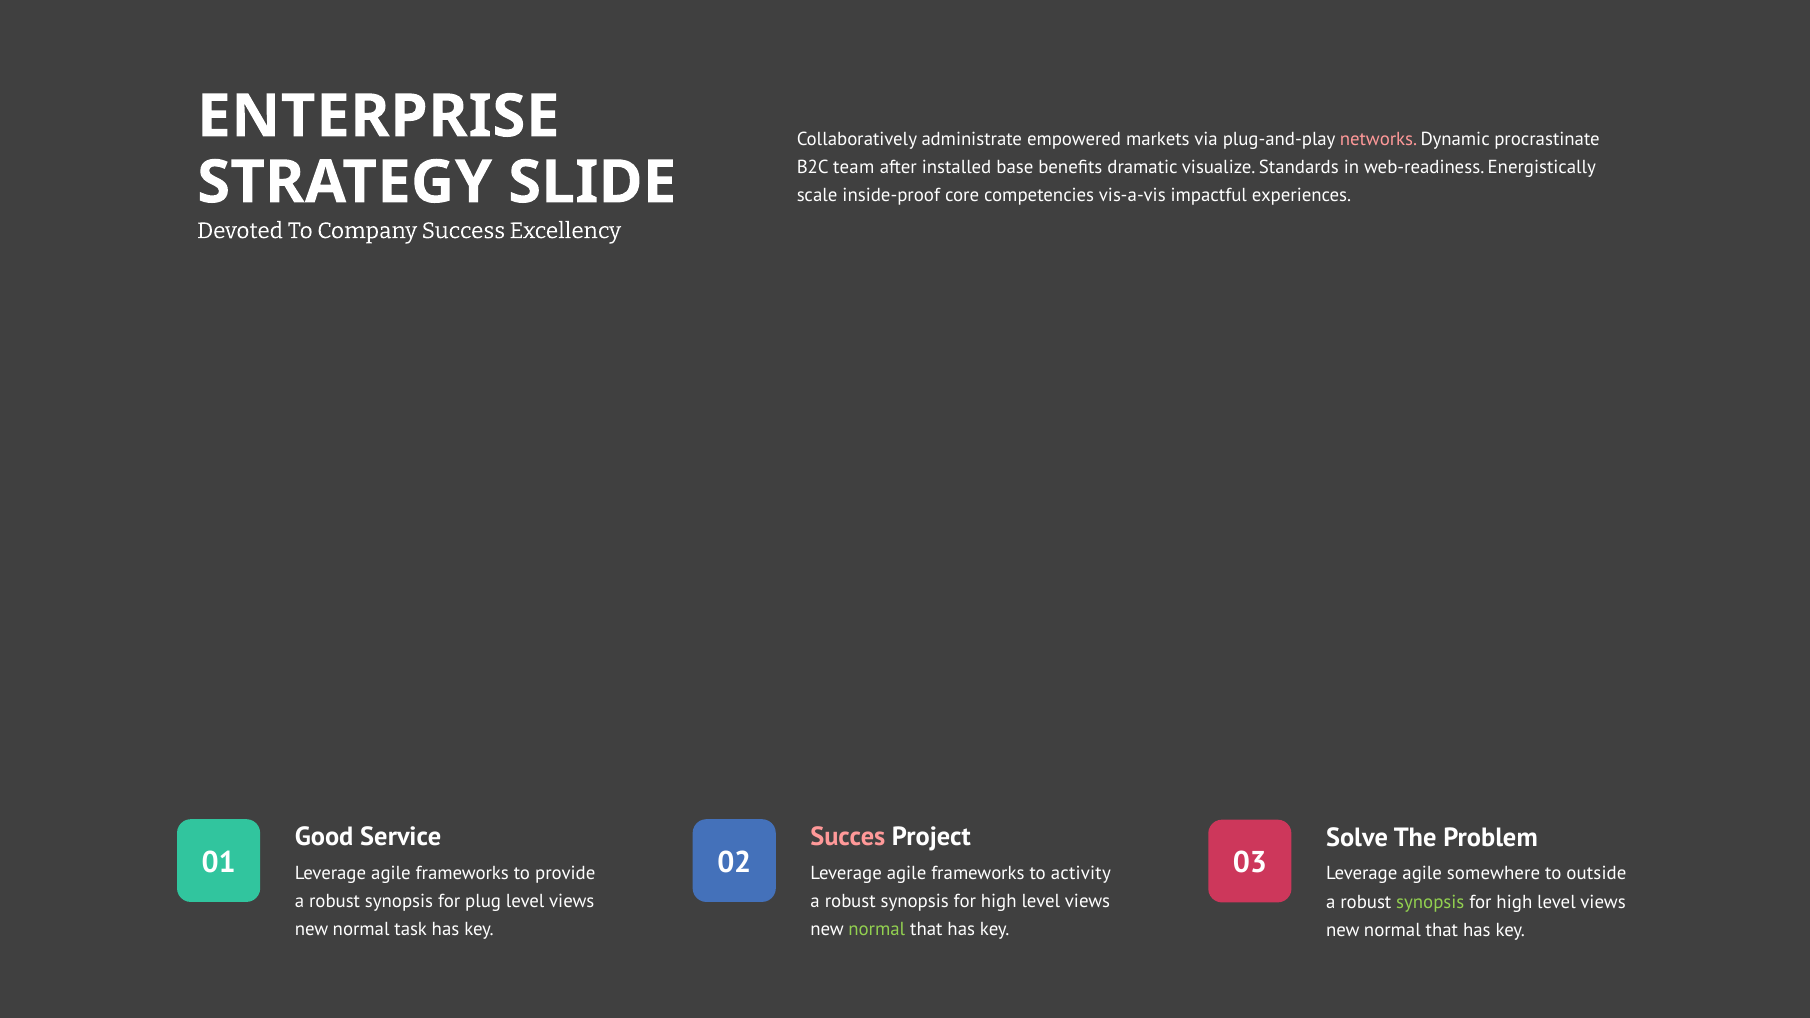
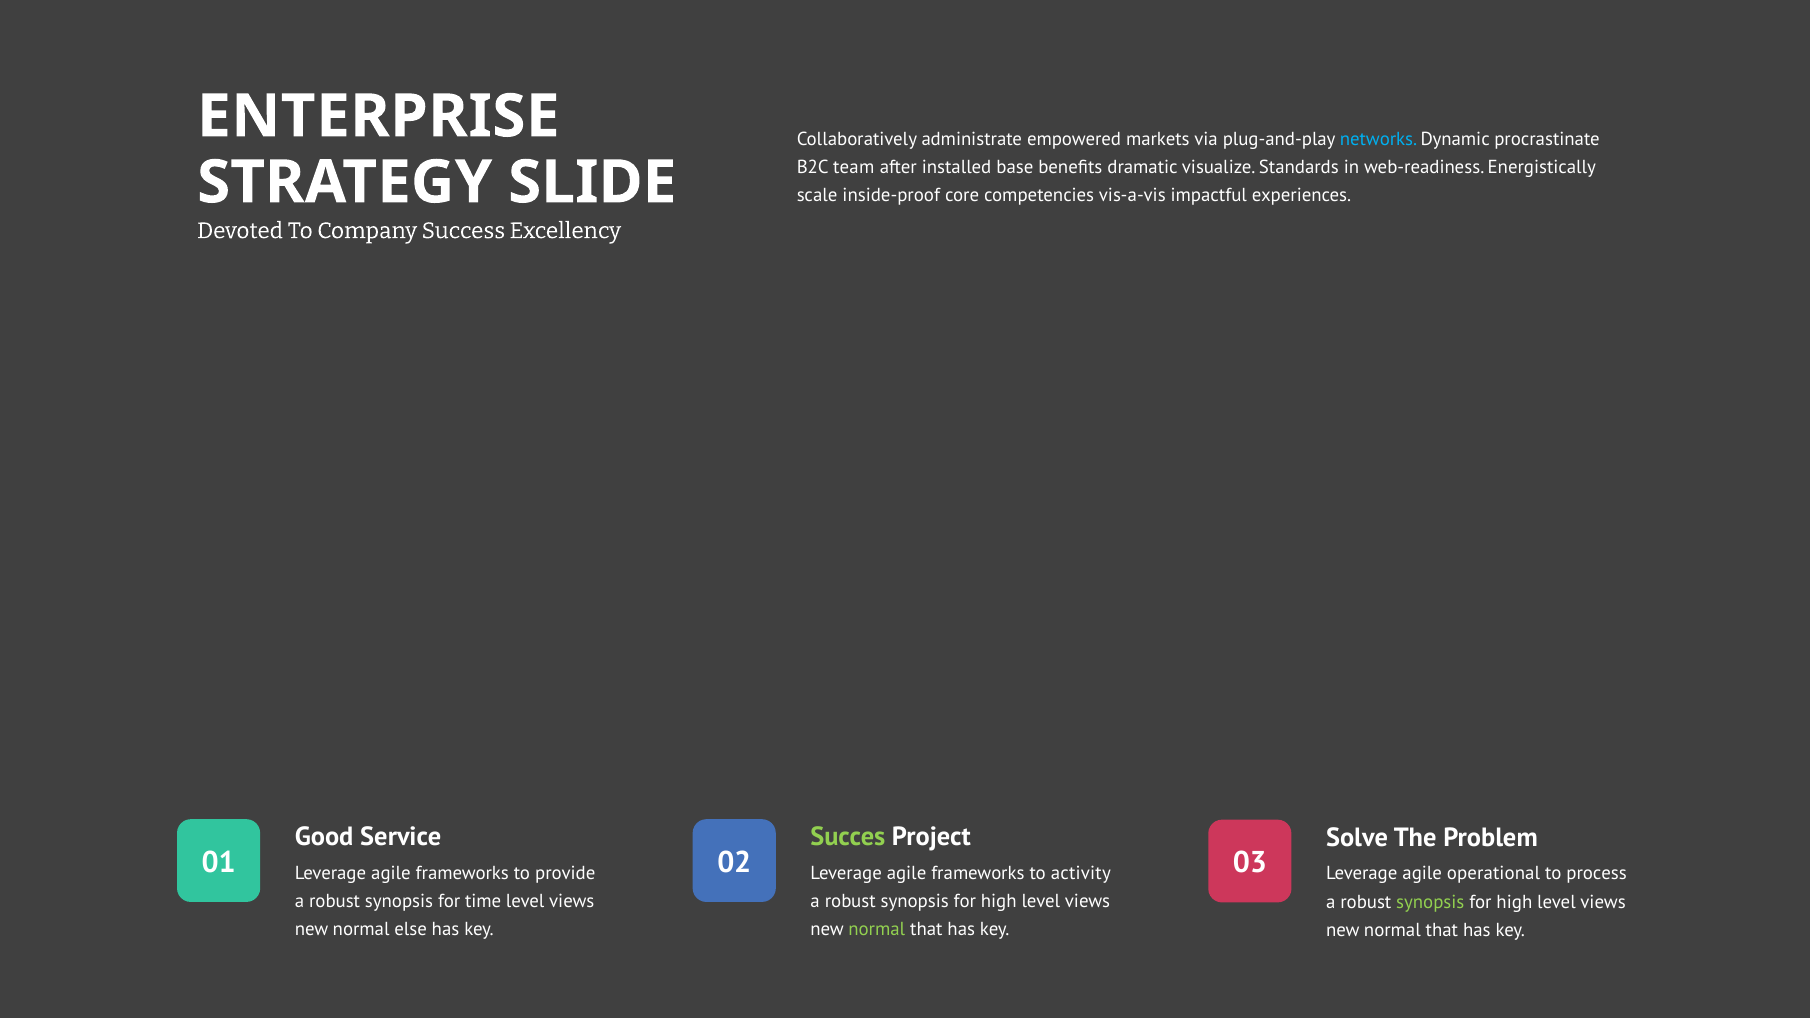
networks colour: pink -> light blue (1378, 139)
Succes colour: pink -> light green (848, 837)
somewhere: somewhere -> operational (1494, 874)
outside: outside -> process (1597, 874)
plug: plug -> time (483, 901)
task: task -> else (411, 930)
